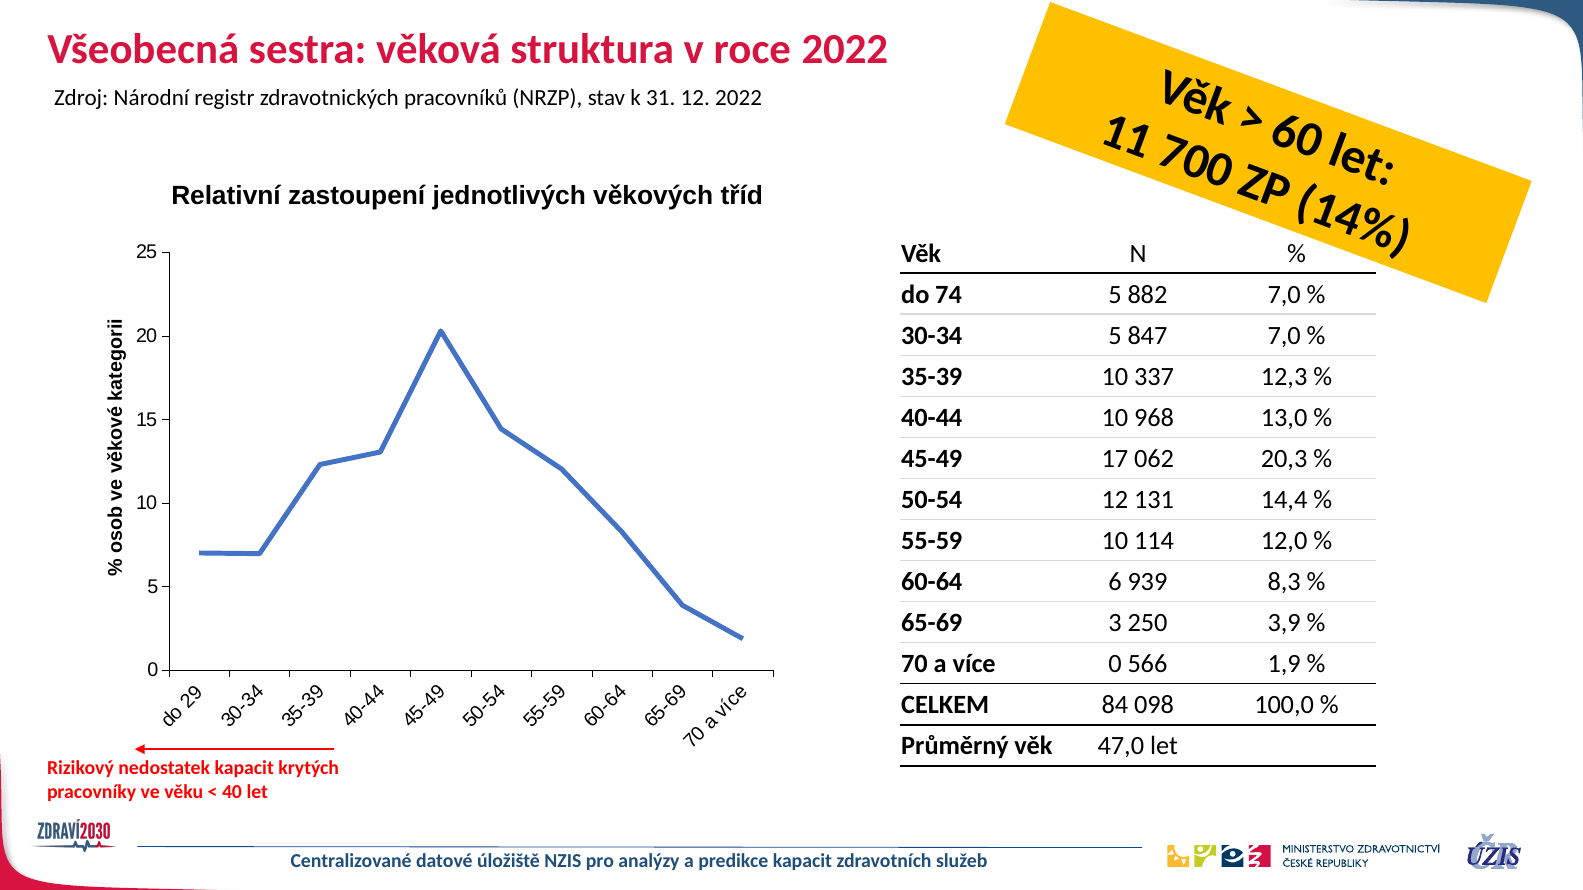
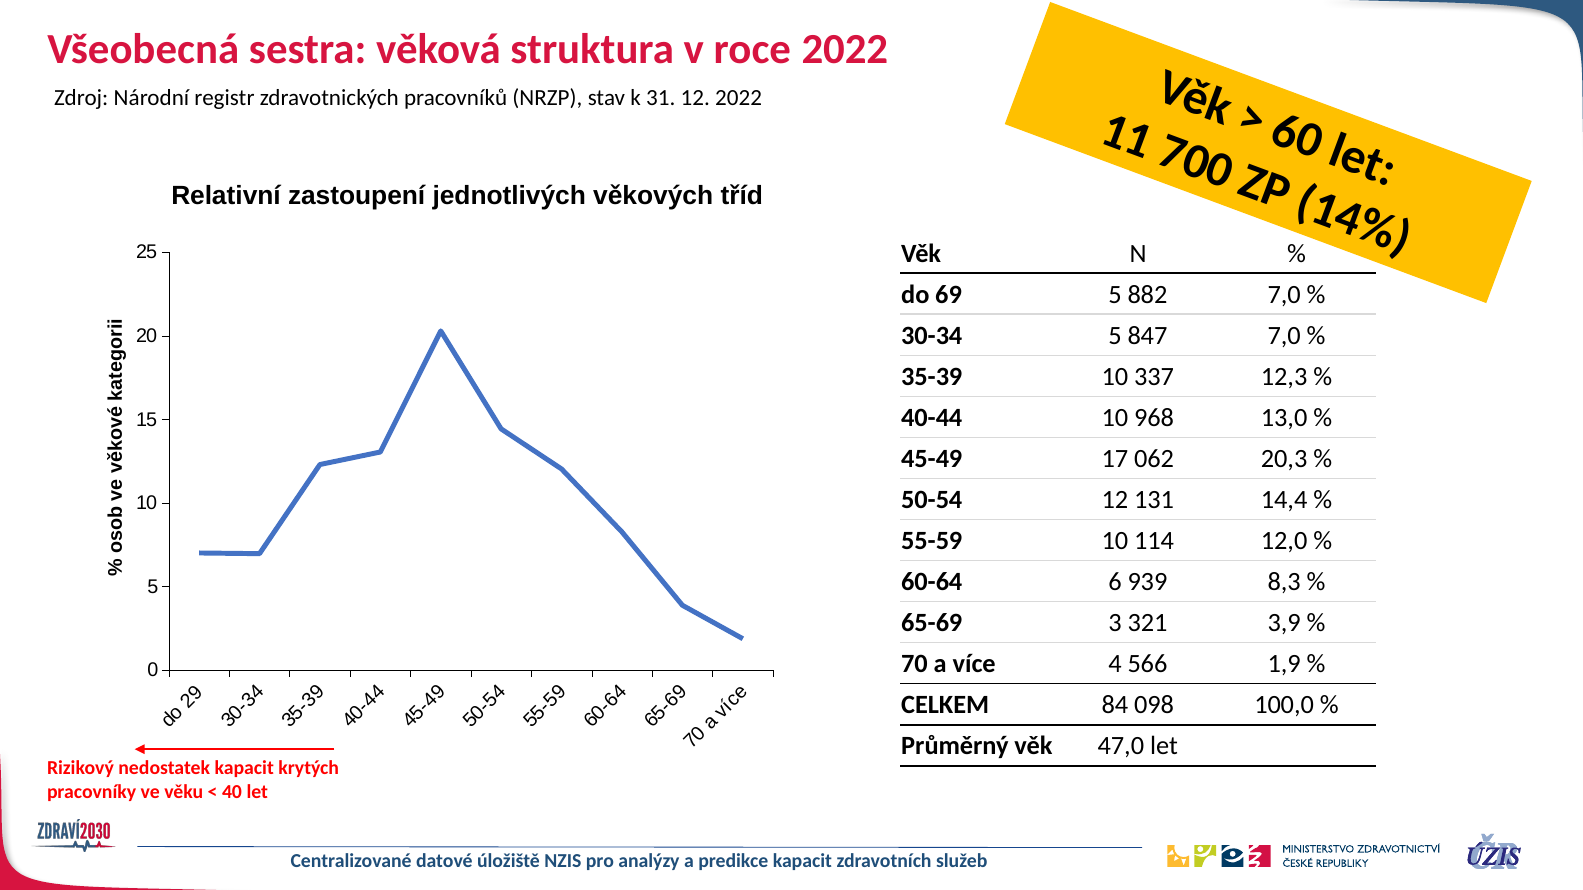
74: 74 -> 69 (949, 295)
250: 250 -> 321 (1148, 623)
více 0: 0 -> 4 (1115, 664)
